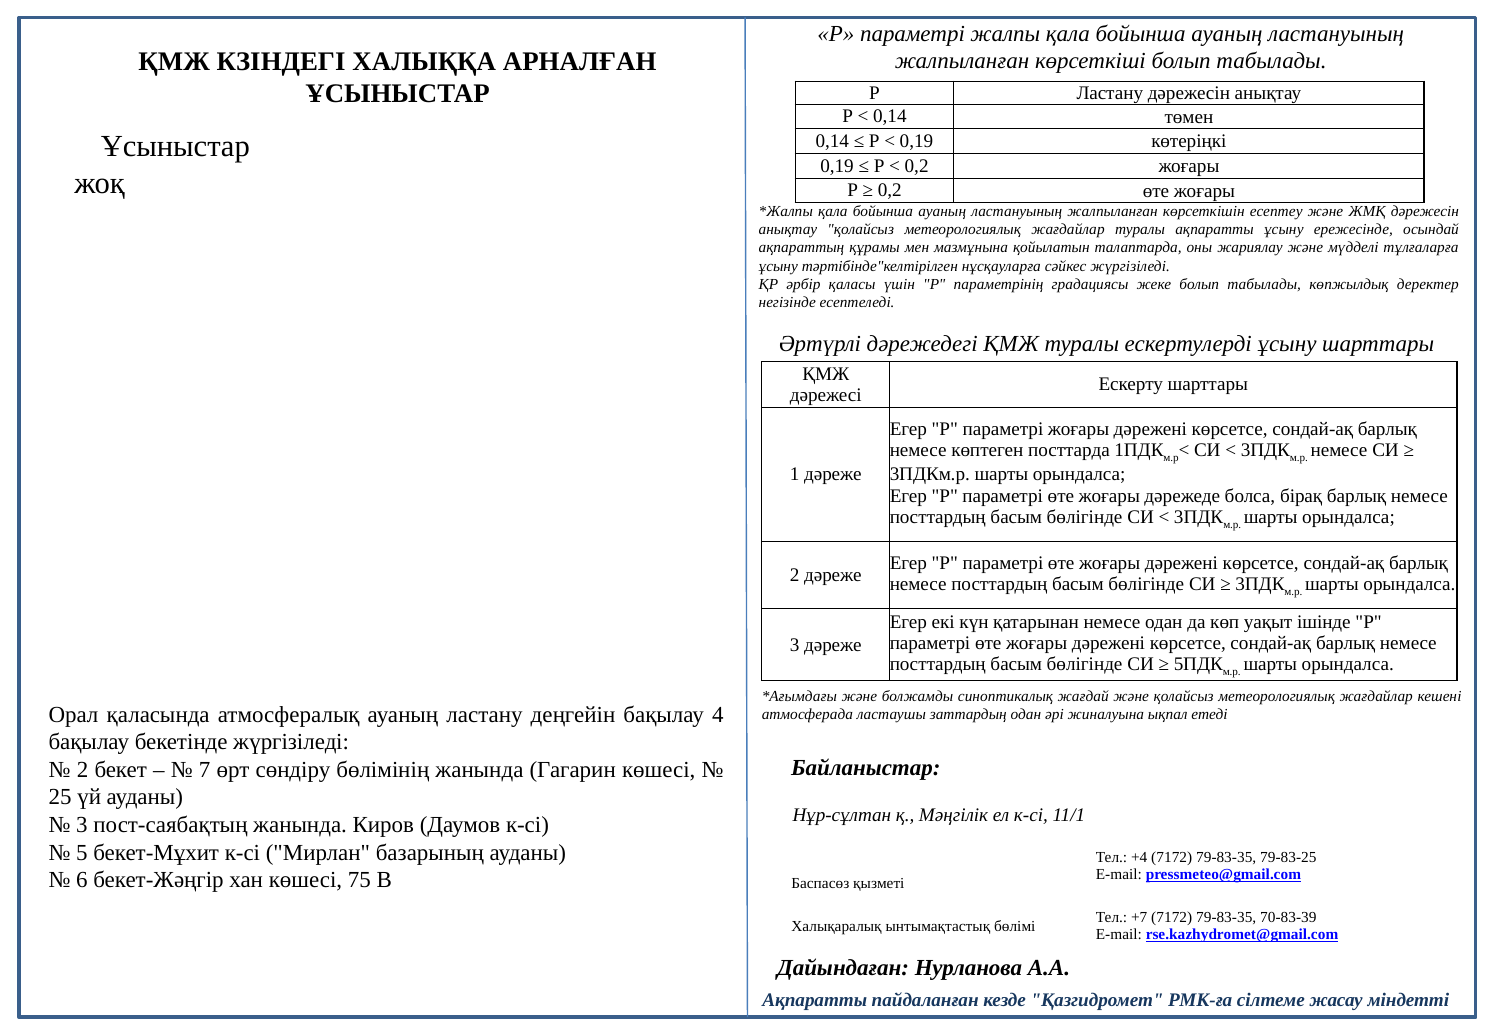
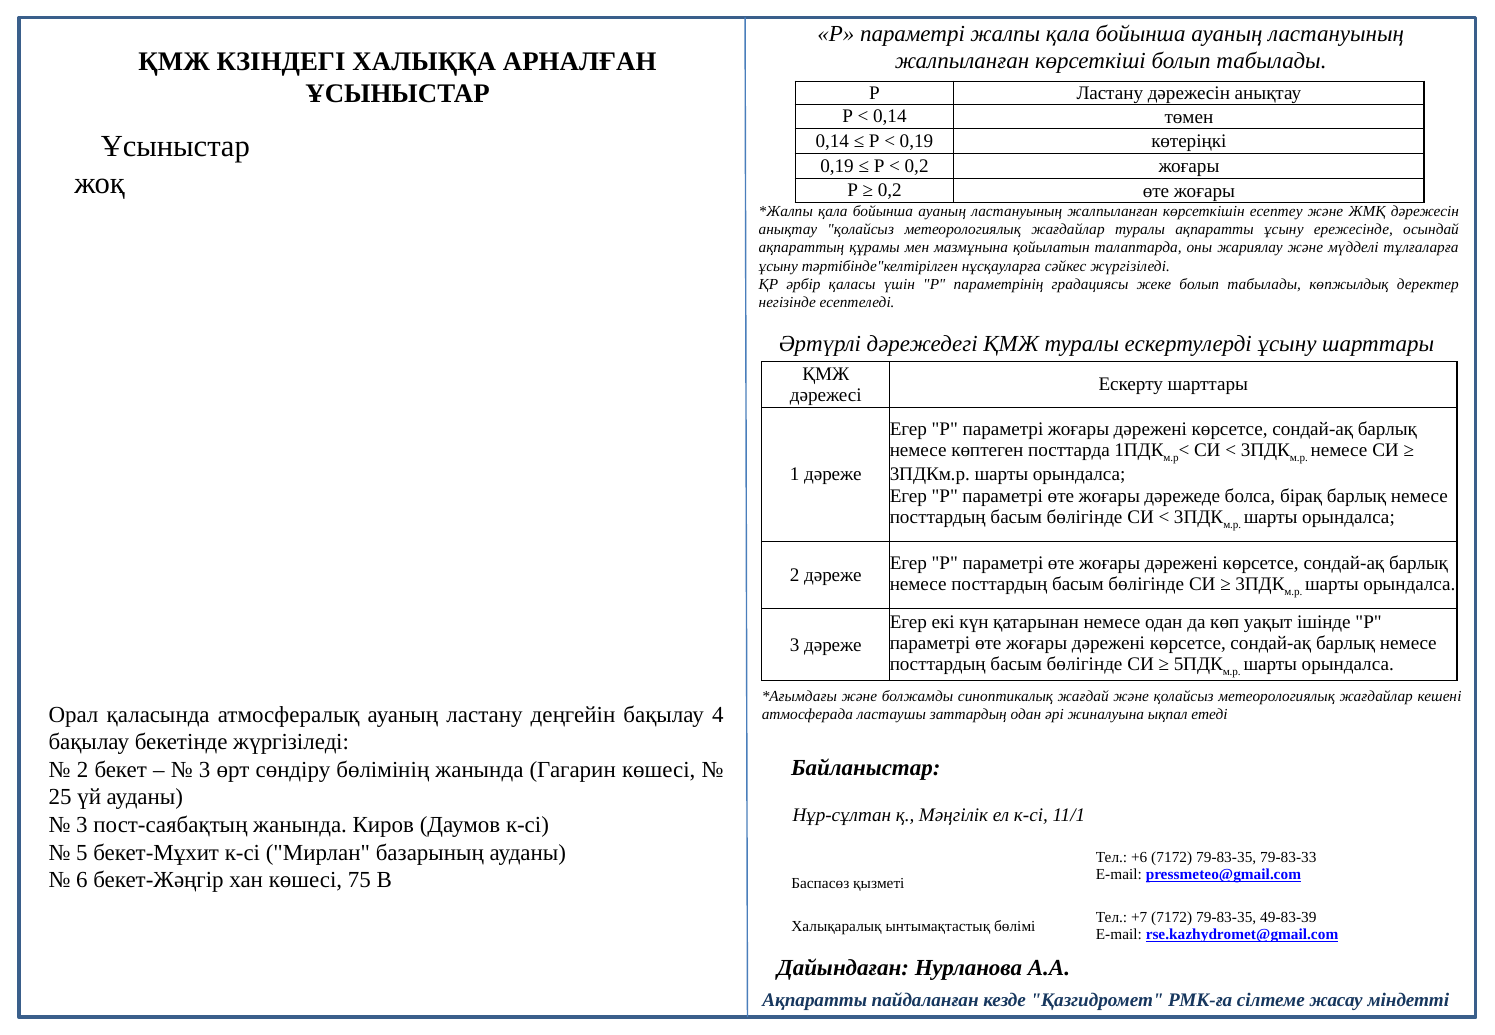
7: 7 -> 3 (205, 770)
+4: +4 -> +6 (1139, 858)
79-83-25: 79-83-25 -> 79-83-33 (1288, 858)
70-83-39: 70-83-39 -> 49-83-39 (1288, 918)
